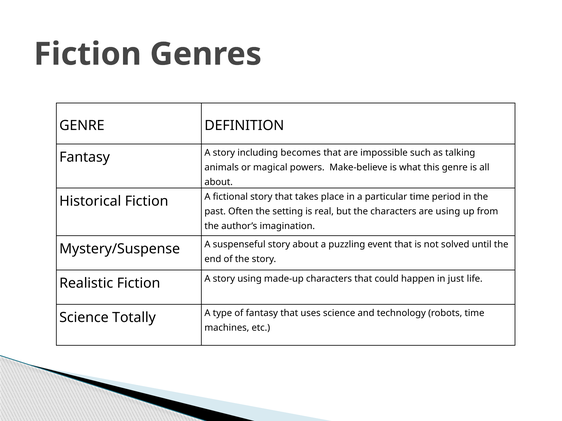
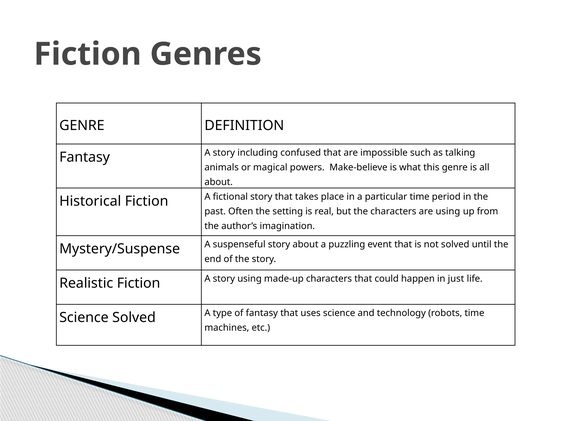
becomes: becomes -> confused (301, 153)
Science Totally: Totally -> Solved (134, 318)
